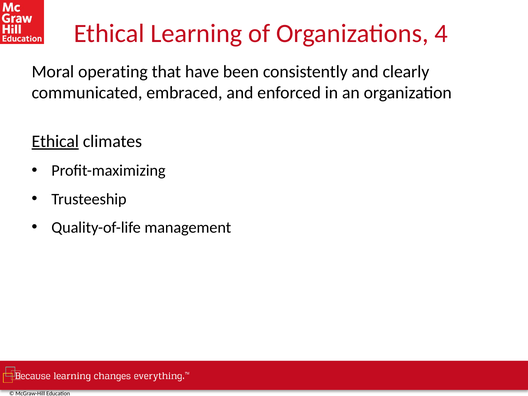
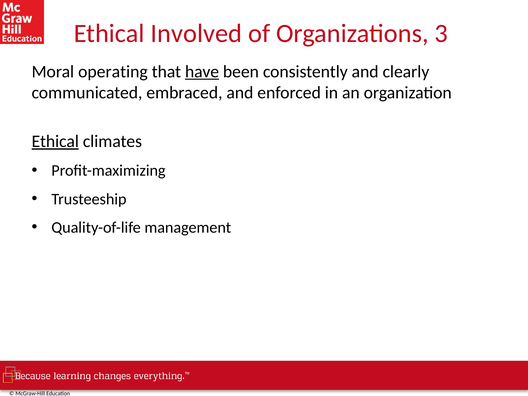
Learning: Learning -> Involved (196, 33)
4: 4 -> 3 (441, 33)
have underline: none -> present (202, 72)
